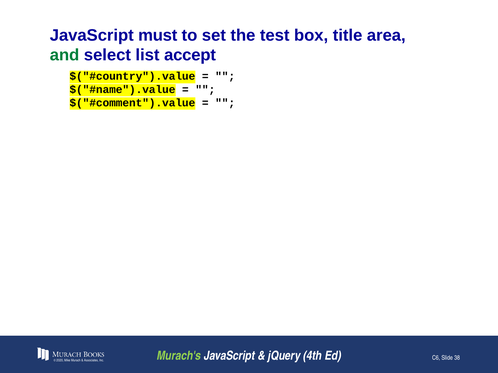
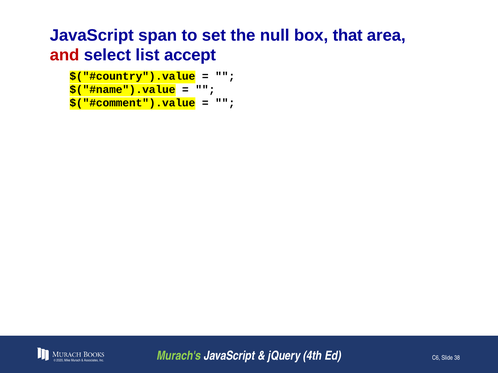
must: must -> span (158, 35)
test: test -> null (275, 35)
title: title -> that (348, 35)
and colour: green -> red (65, 55)
